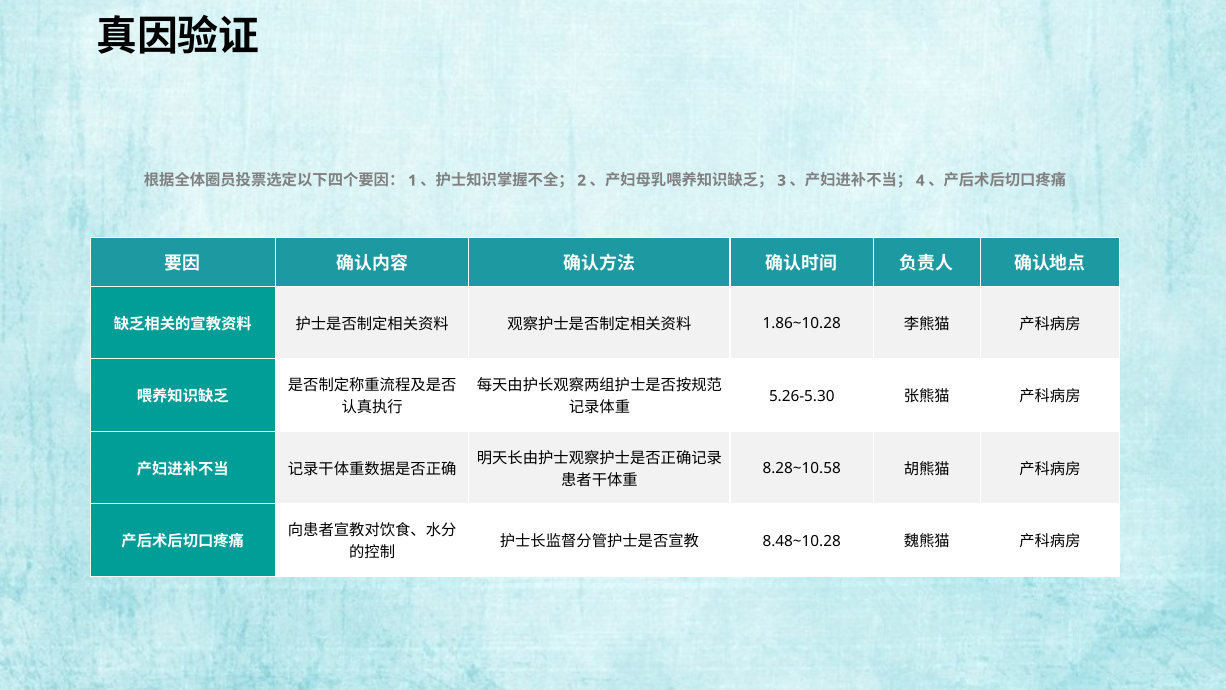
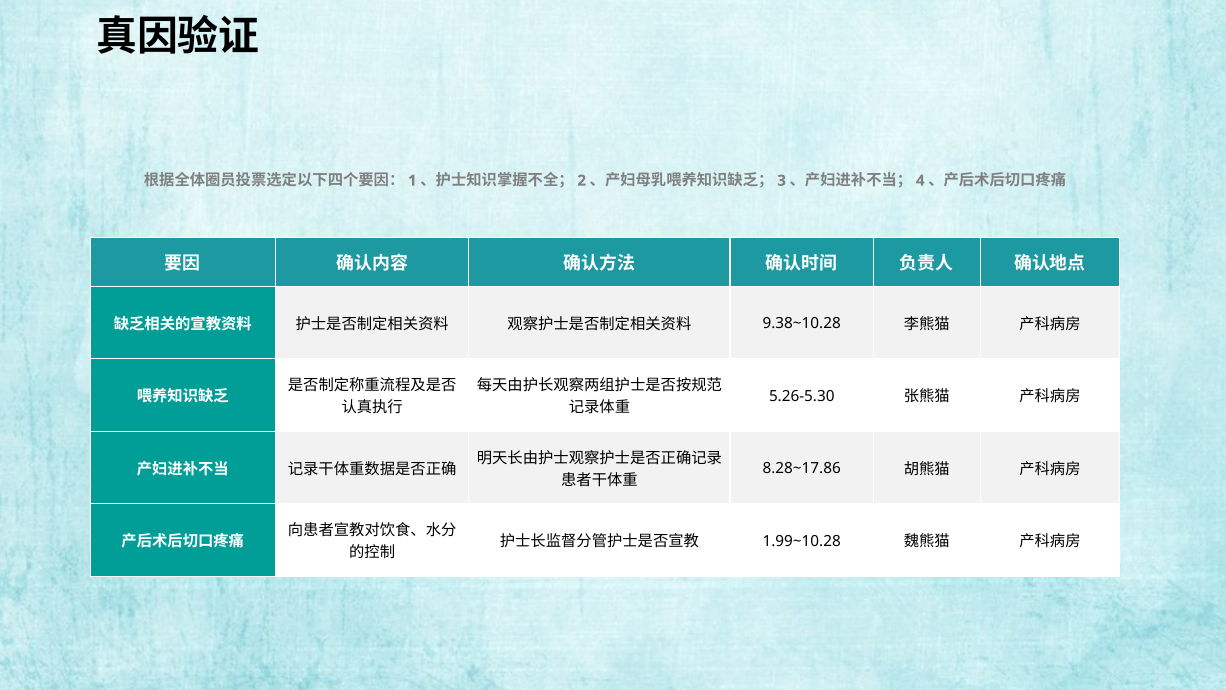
1.86~10.28: 1.86~10.28 -> 9.38~10.28 (802, 323)
8.28~10.58: 8.28~10.58 -> 8.28~17.86 (802, 468)
8.48~10.28: 8.48~10.28 -> 1.99~10.28 (802, 541)
